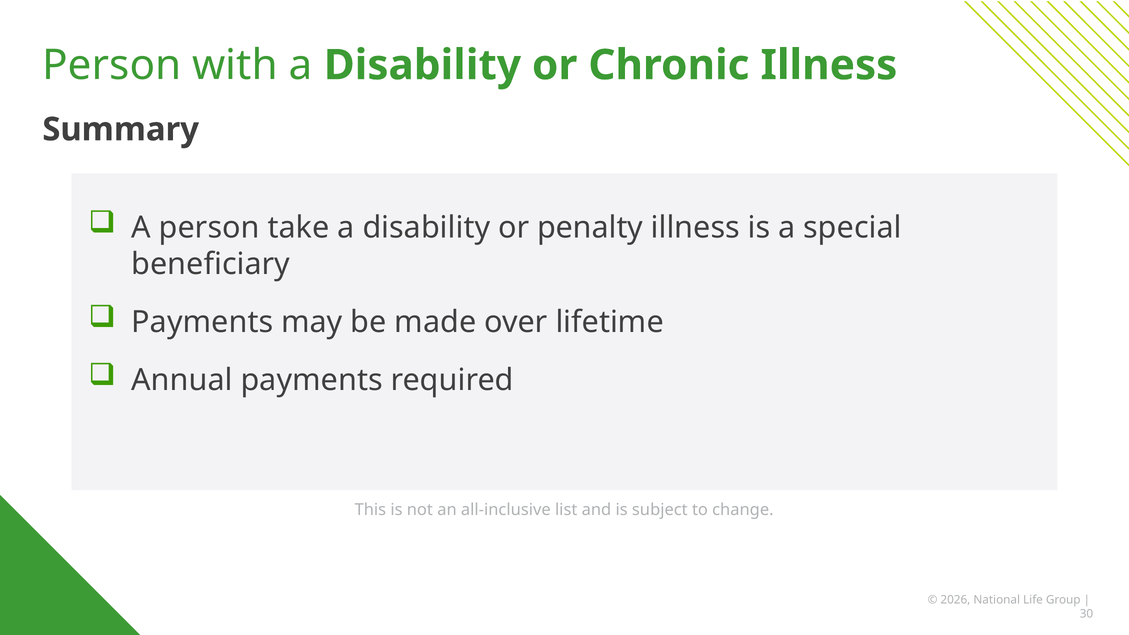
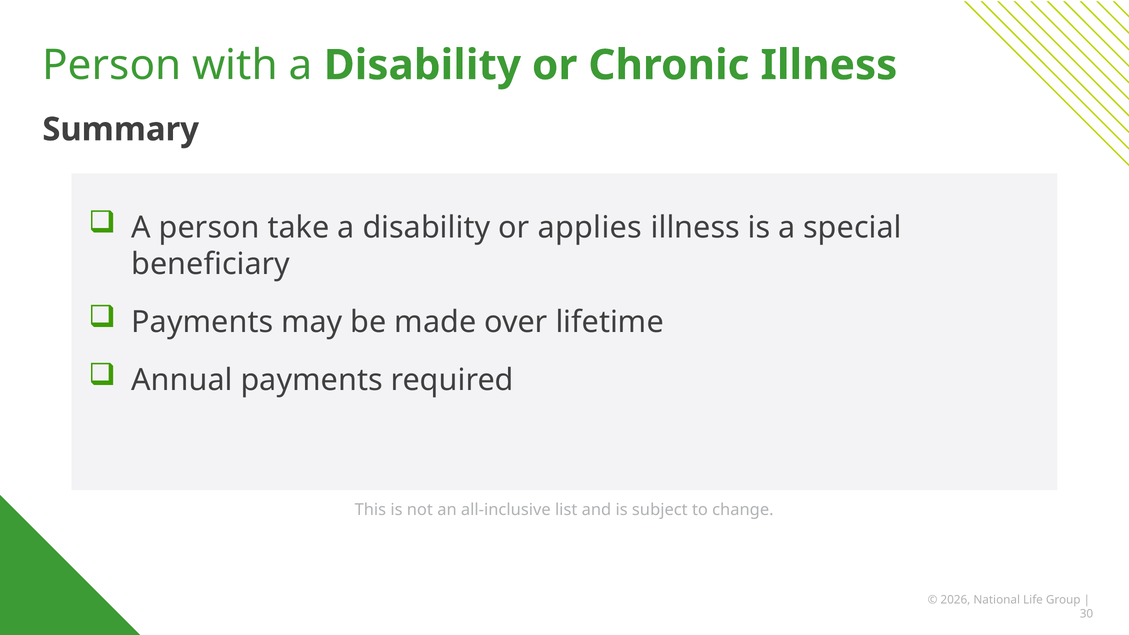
penalty: penalty -> applies (590, 228)
